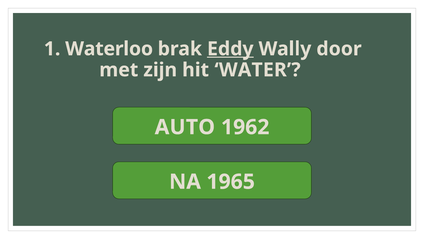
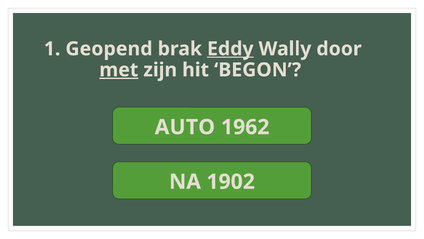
Waterloo: Waterloo -> Geopend (109, 49)
met underline: none -> present (119, 70)
WATER: WATER -> BEGON (258, 70)
1965: 1965 -> 1902 (231, 181)
